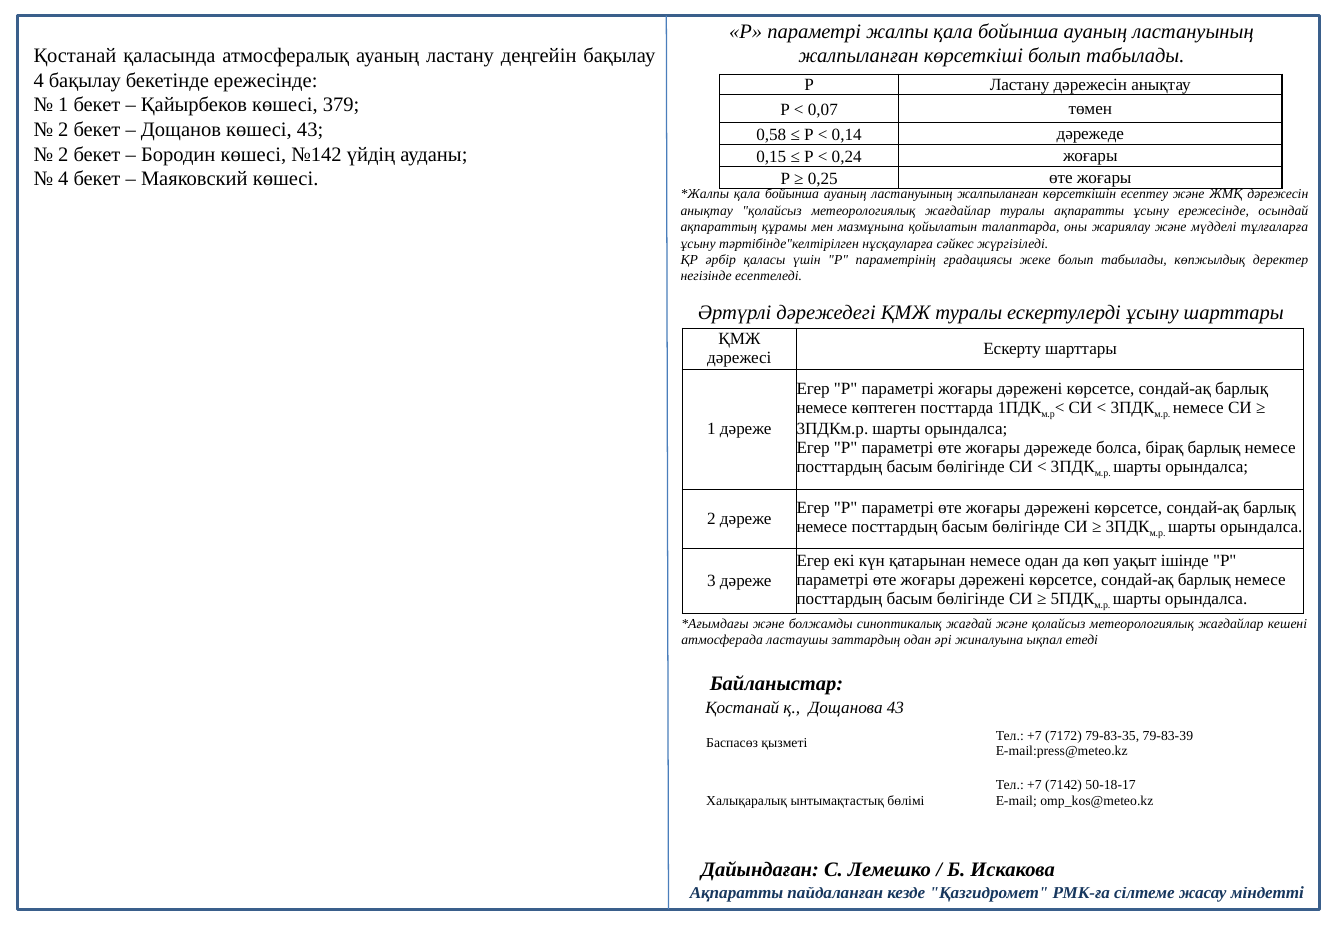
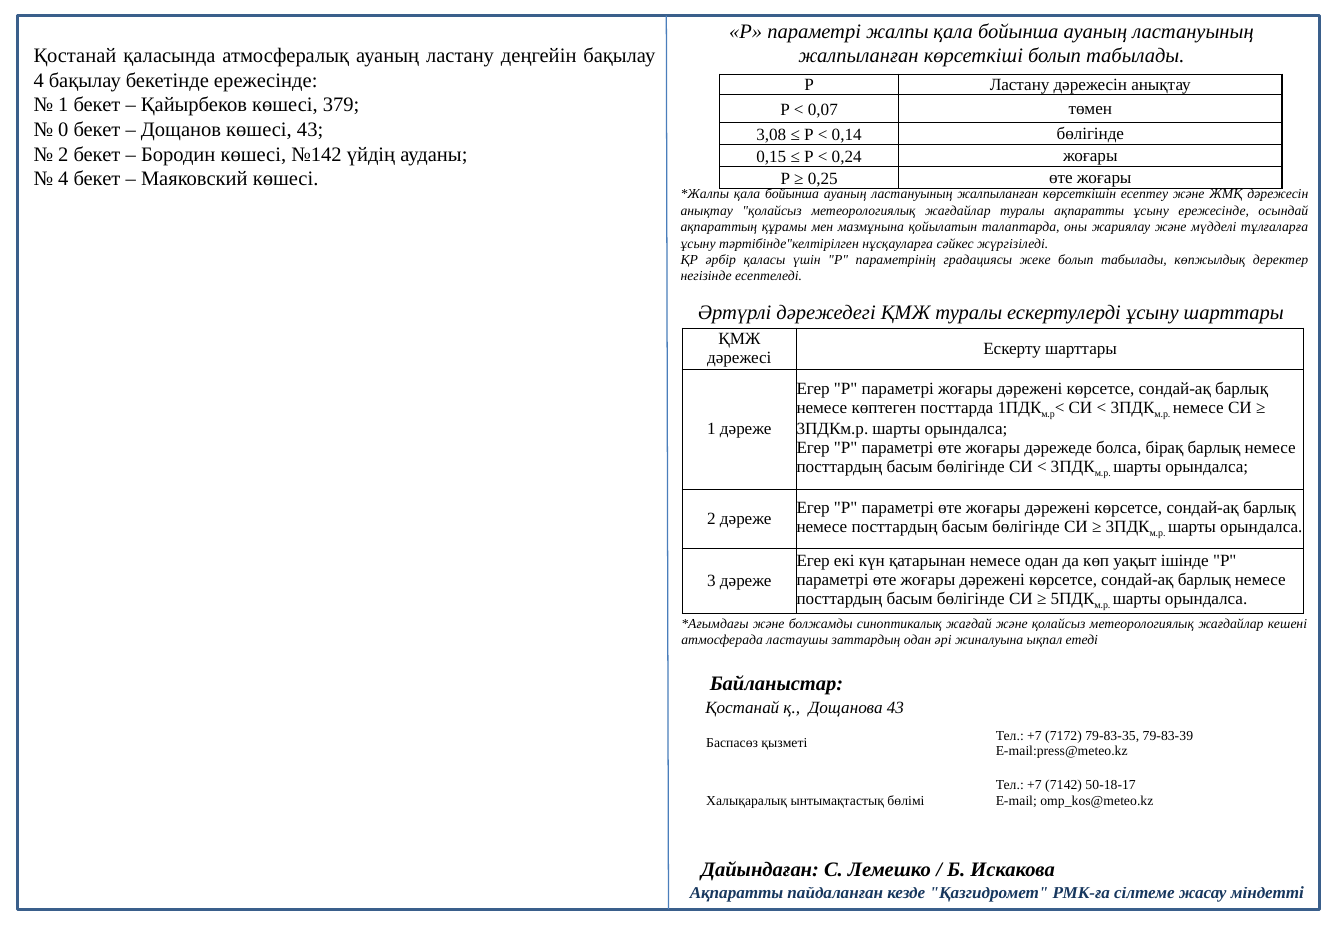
2: 2 -> 0 (63, 130)
0,58: 0,58 -> 3,08 (771, 135)
0,14 дәрежеде: дәрежеде -> бөлігінде (1090, 134)
